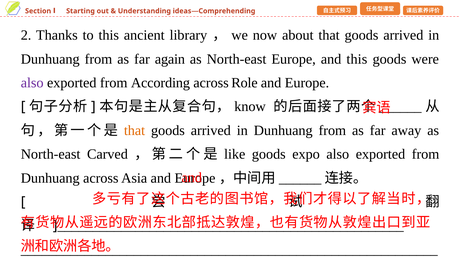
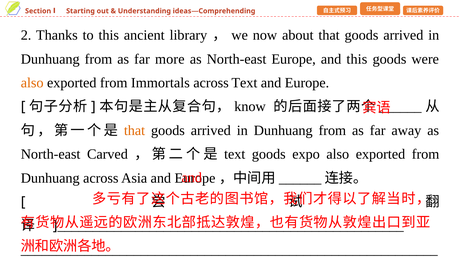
again: again -> more (170, 59)
also colour: purple -> orange (32, 83)
According: According -> Immortals (160, 83)
across Role: Role -> Text (244, 83)
like: like -> text (235, 154)
